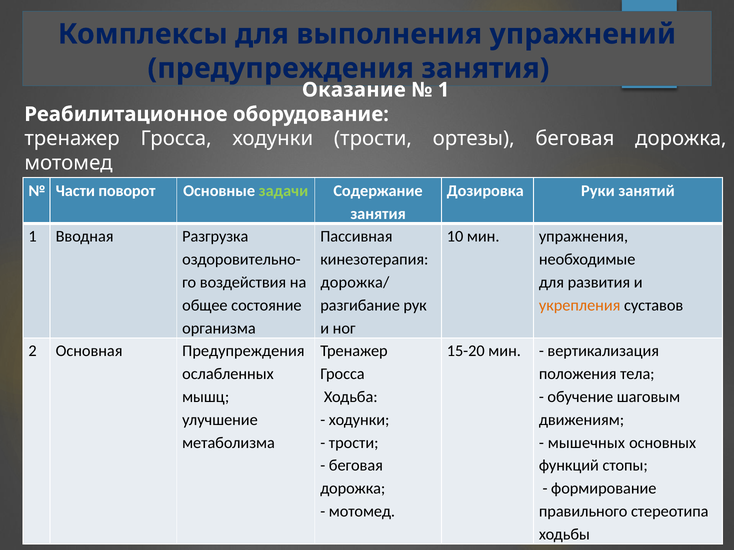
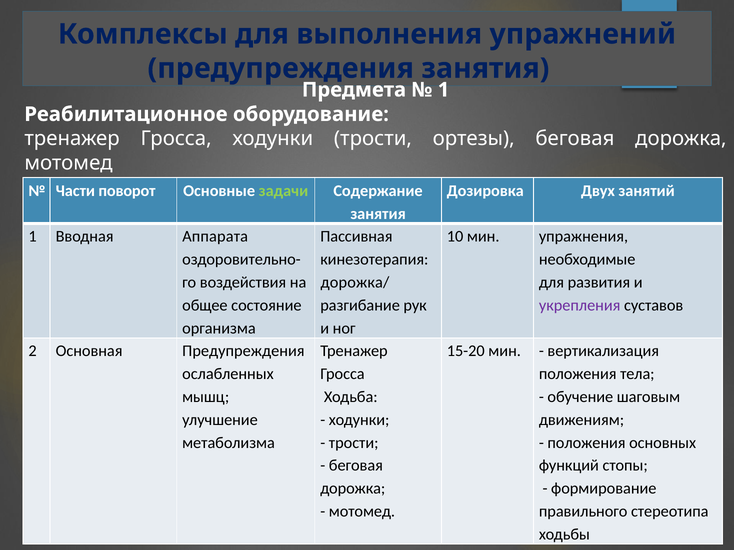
Оказание: Оказание -> Предмета (354, 90)
Руки: Руки -> Двух (598, 191)
Разгрузка: Разгрузка -> Аппарата (215, 237)
укрепления colour: orange -> purple (580, 306)
мышечных: мышечных -> положения (586, 443)
